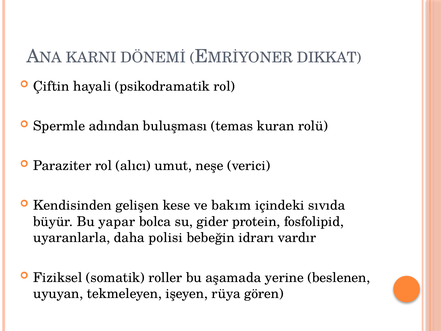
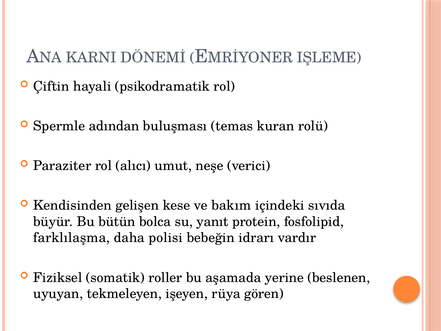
DIKKAT: DIKKAT -> IŞLEME (329, 58)
yapar: yapar -> bütün (117, 222)
gider: gider -> yanıt (213, 222)
uyaranlarla: uyaranlarla -> farklılaşma (72, 238)
